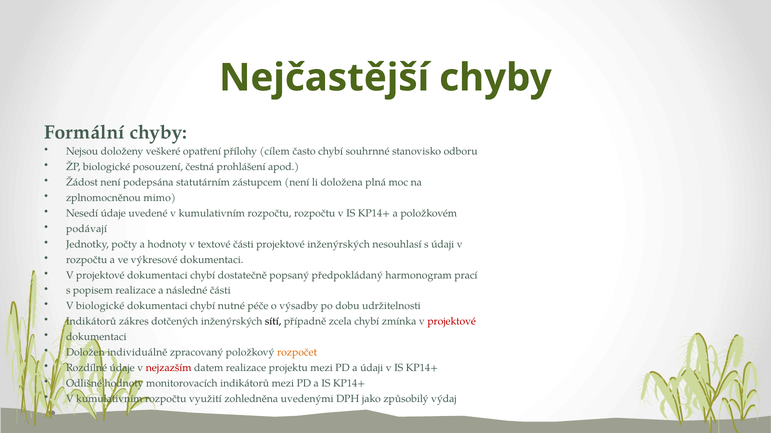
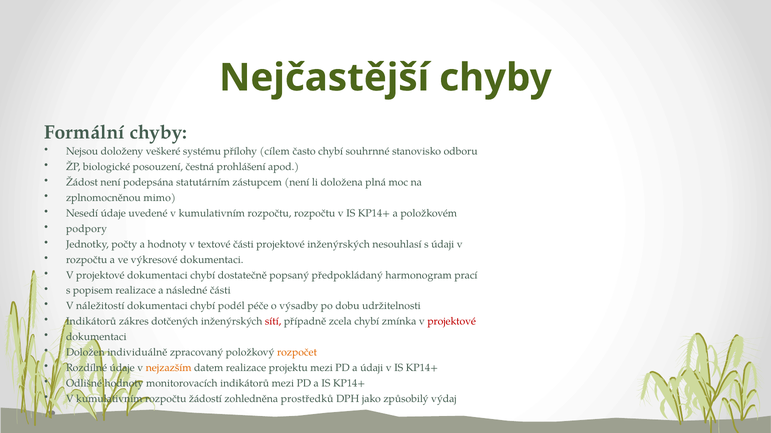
opatření: opatření -> systému (202, 152)
podávají: podávají -> podpory (87, 229)
V biologické: biologické -> náležitostí (100, 306)
nutné: nutné -> podél (231, 306)
sítí colour: black -> red (273, 322)
nejzazším colour: red -> orange (169, 368)
využití: využití -> žádostí (205, 399)
uvedenými: uvedenými -> prostředků (307, 399)
